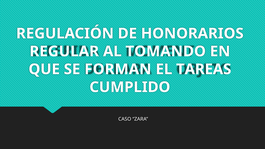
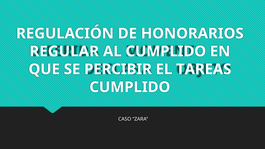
AL TOMANDO: TOMANDO -> CUMPLIDO (166, 51)
FORMAN: FORMAN -> PERCIBIR (118, 69)
